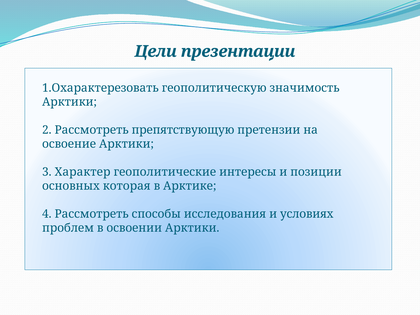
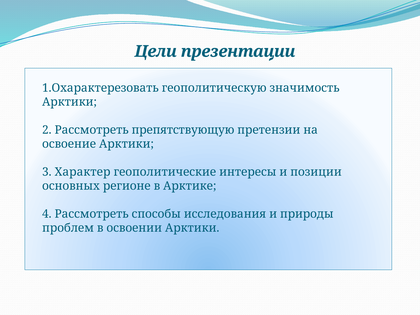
которая: которая -> регионе (127, 186)
условиях: условиях -> природы (307, 214)
